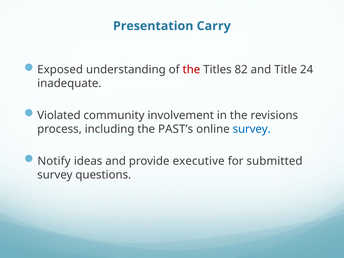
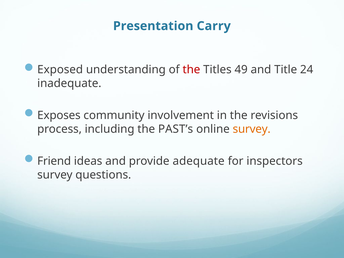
82: 82 -> 49 (241, 70)
Violated: Violated -> Exposes (59, 115)
survey colour: blue -> orange (252, 129)
Notify: Notify -> Friend (54, 161)
executive: executive -> adequate (199, 161)
submitted: submitted -> inspectors (275, 161)
